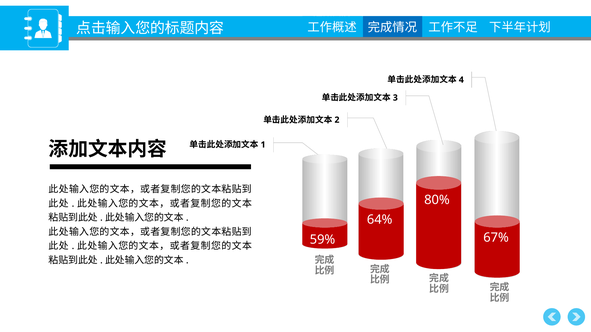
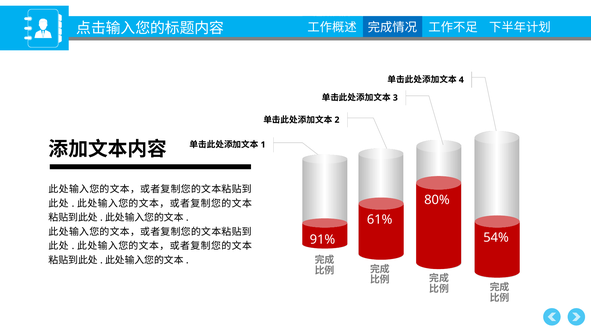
64%: 64% -> 61% (380, 220)
67%: 67% -> 54% (496, 238)
59%: 59% -> 91% (322, 240)
